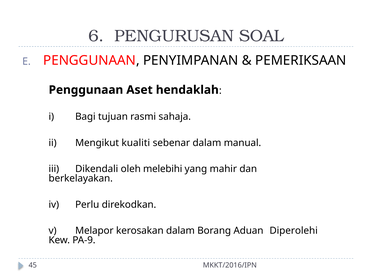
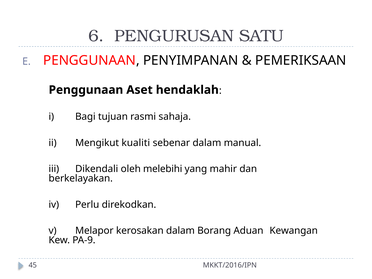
SOAL: SOAL -> SATU (261, 36)
Diperolehi: Diperolehi -> Kewangan (294, 231)
